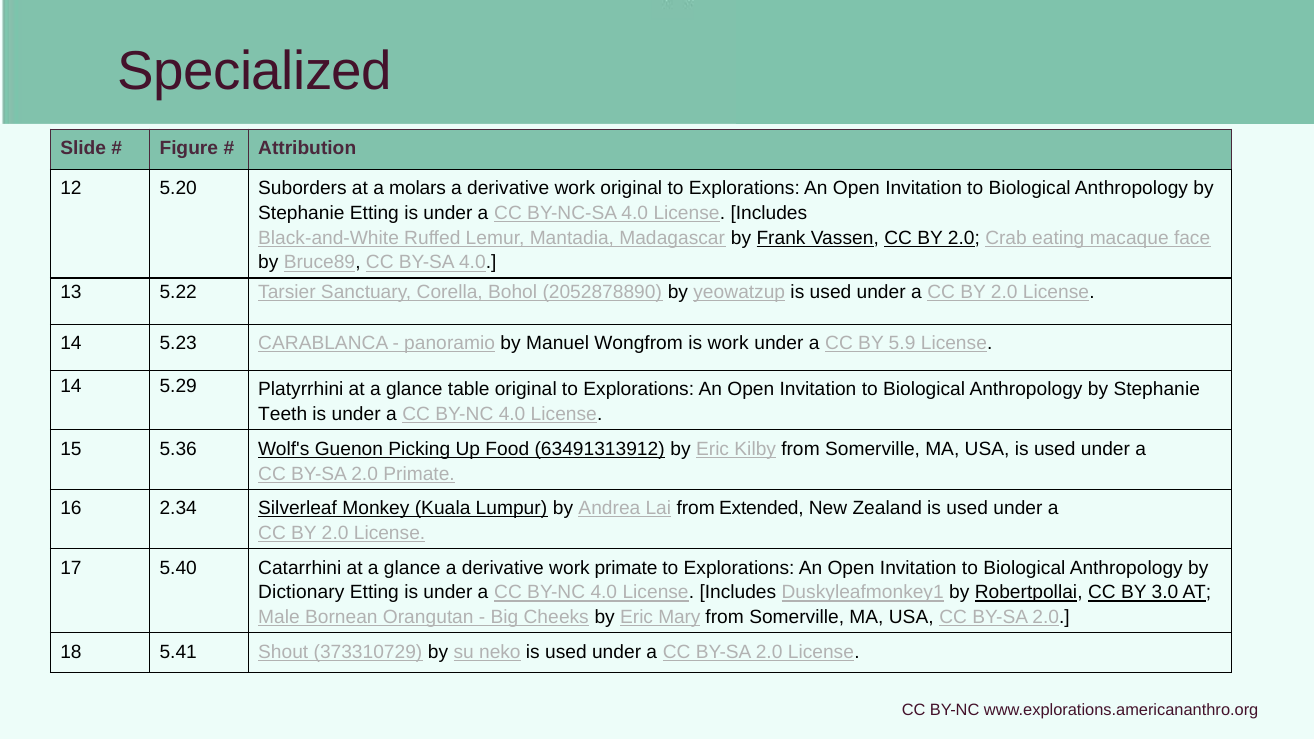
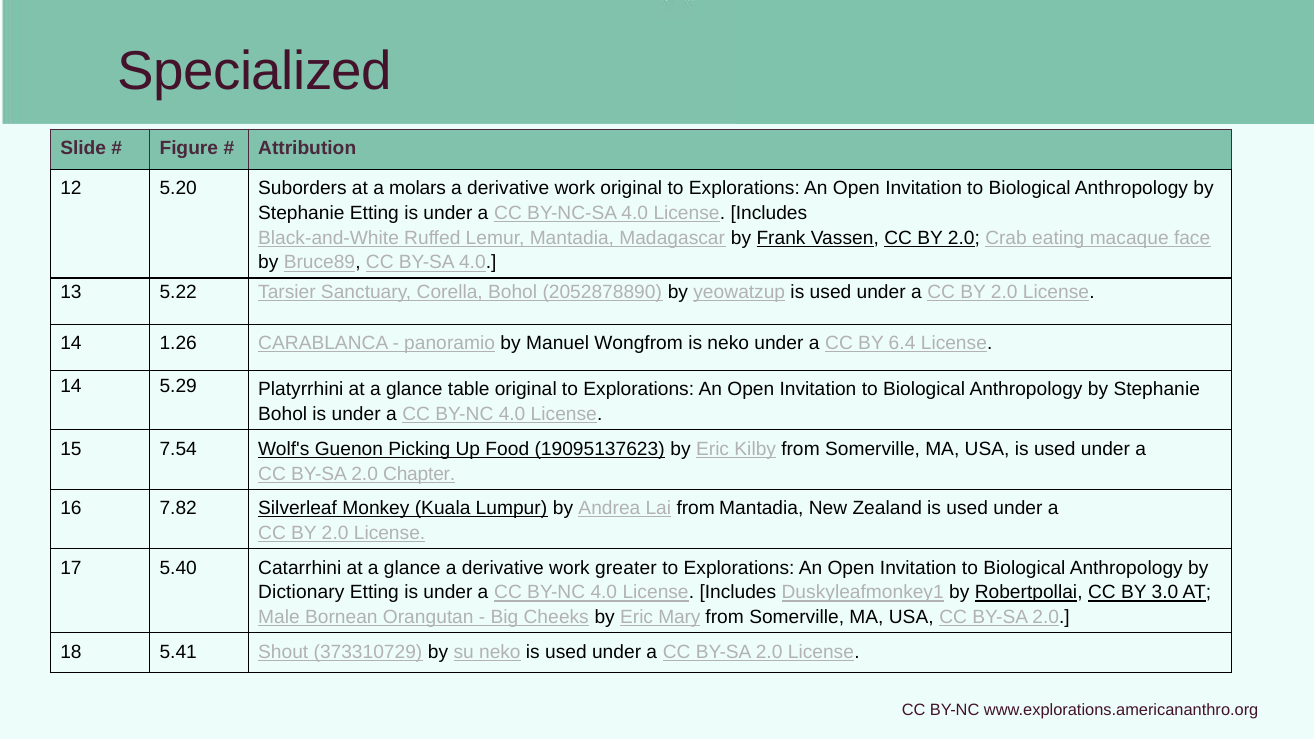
5.23: 5.23 -> 1.26 (178, 343)
is work: work -> neko (728, 343)
5.9: 5.9 -> 6.4 (902, 343)
Teeth: Teeth -> Bohol (283, 414)
5.36: 5.36 -> 7.54 (178, 449)
63491313912: 63491313912 -> 19095137623 (600, 449)
2.0 Primate: Primate -> Chapter (419, 474)
2.34: 2.34 -> 7.82 (178, 508)
from Extended: Extended -> Mantadia (761, 508)
work primate: primate -> greater (626, 568)
